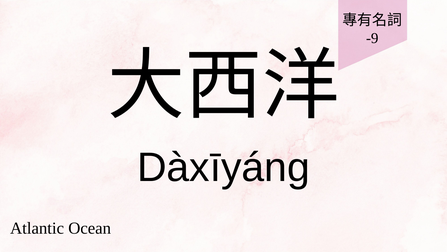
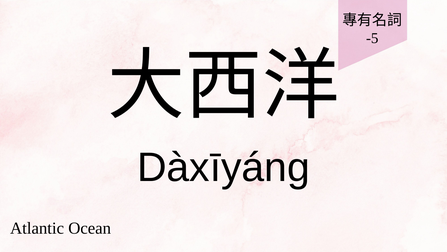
-9: -9 -> -5 (372, 38)
